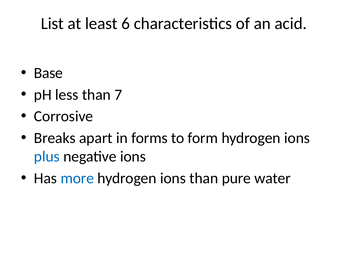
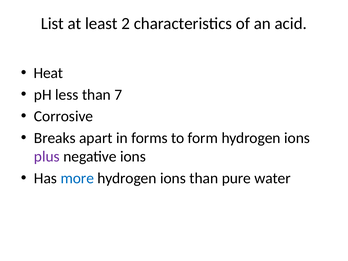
6: 6 -> 2 (126, 24)
Base: Base -> Heat (48, 73)
plus colour: blue -> purple (47, 157)
